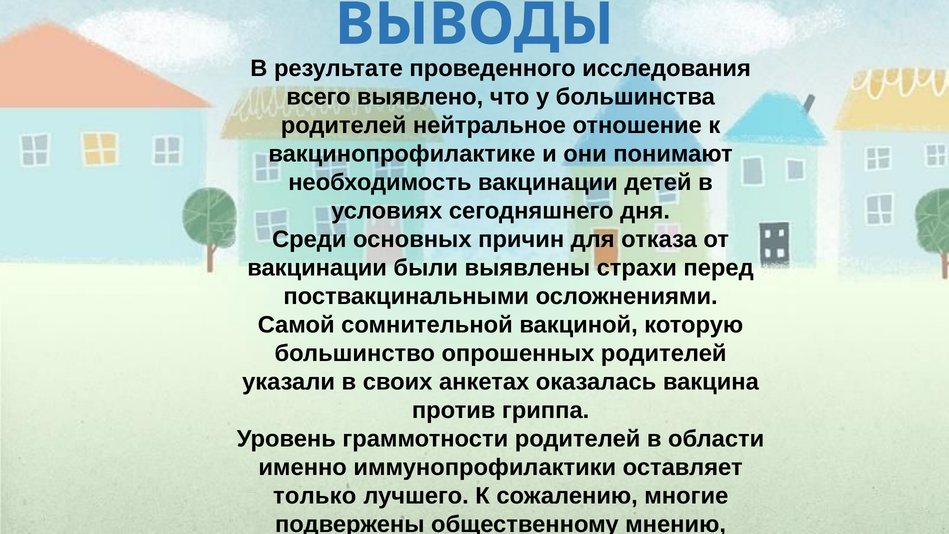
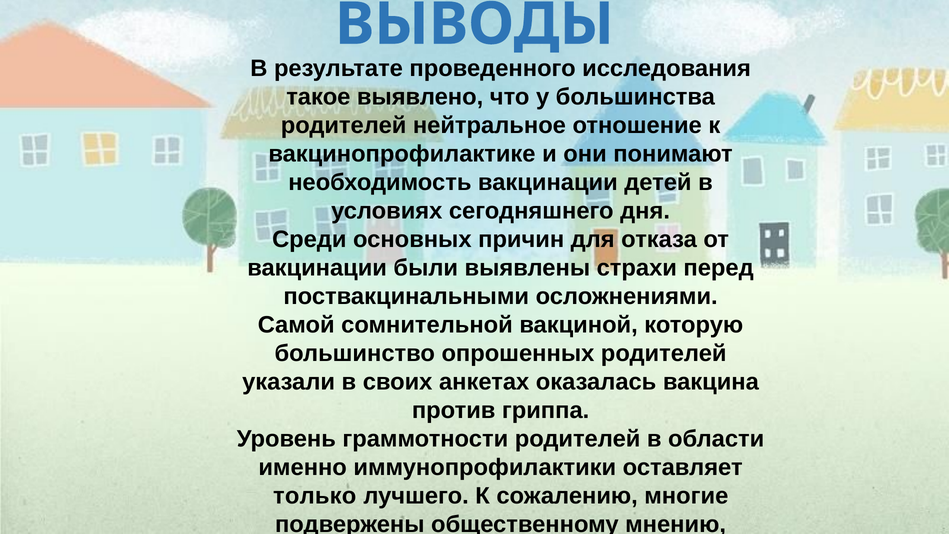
всего: всего -> такое (318, 97)
